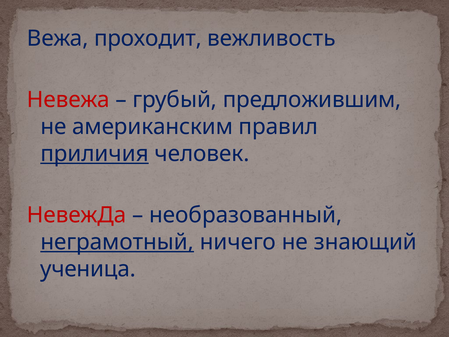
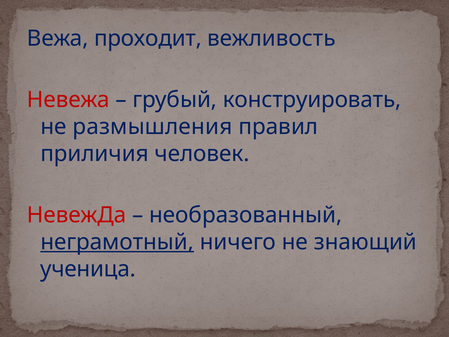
предложившим: предложившим -> конструировать (312, 100)
американским: американским -> размышления (152, 127)
приличия underline: present -> none (95, 154)
